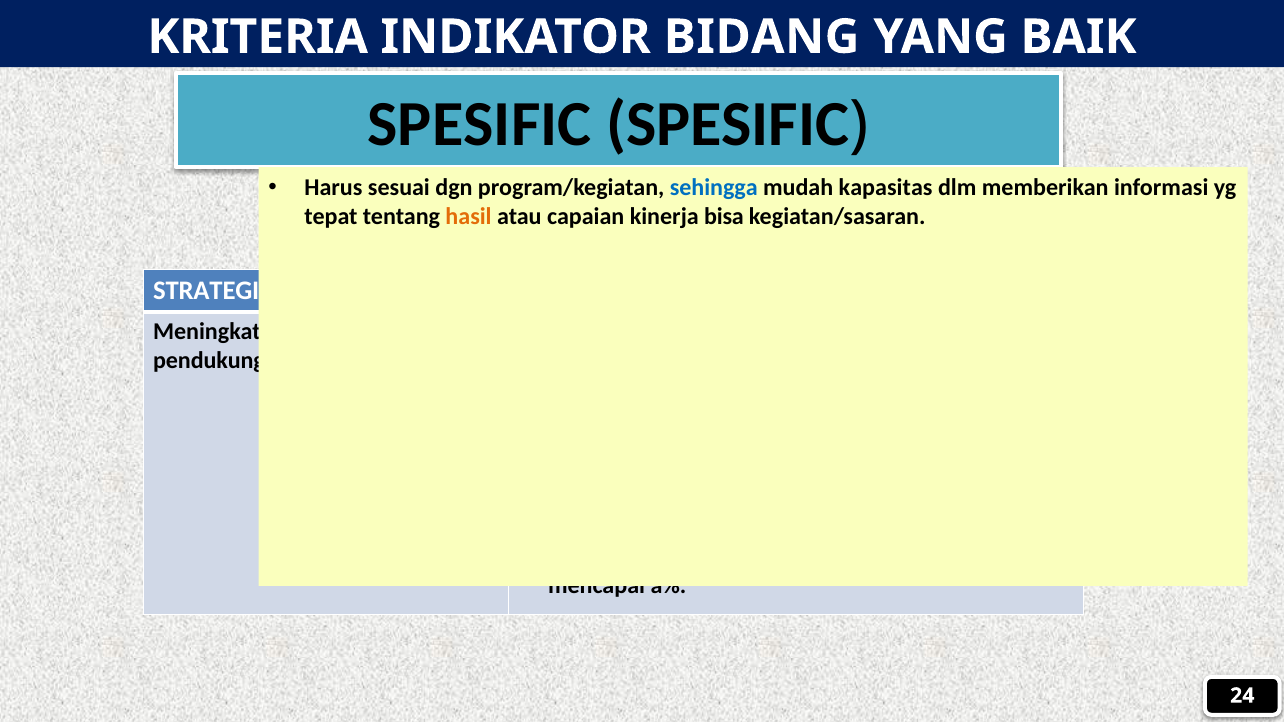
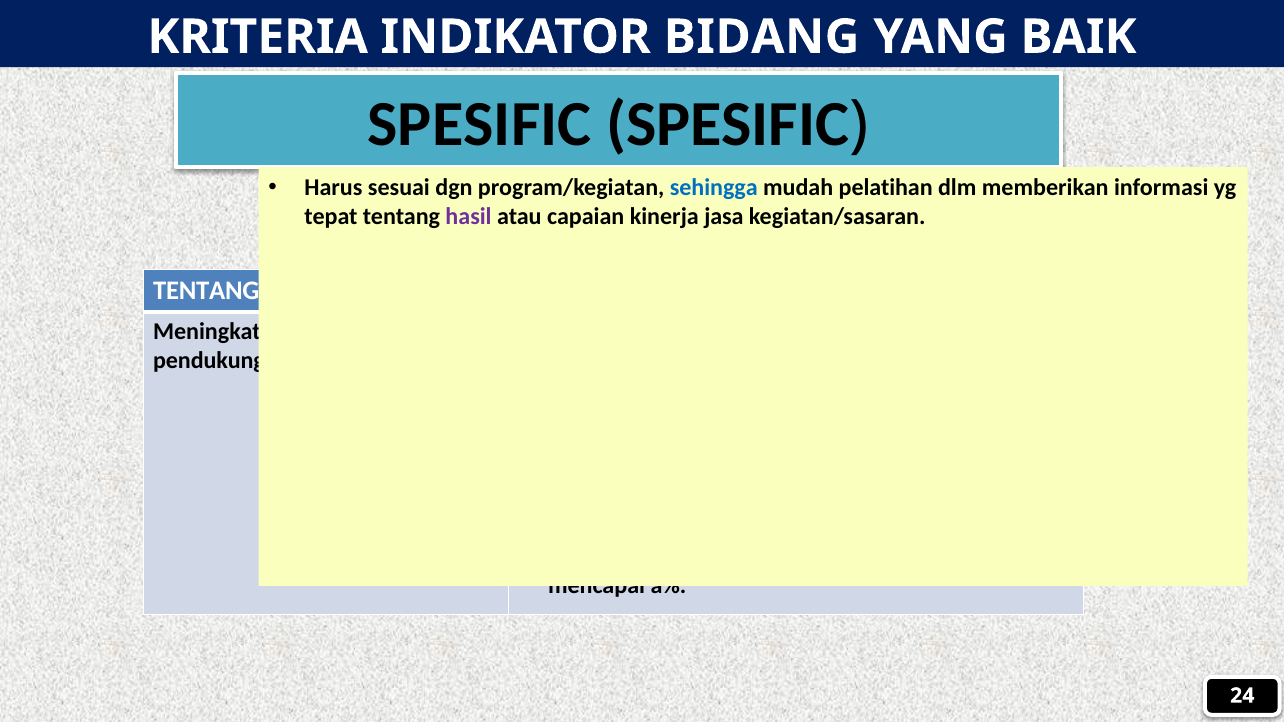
kapasitas: kapasitas -> pelatihan (886, 188)
hasil colour: orange -> purple (469, 217)
bisa: bisa -> jasa (724, 217)
STRATEGI: STRATEGI -> TENTANG (206, 291)
